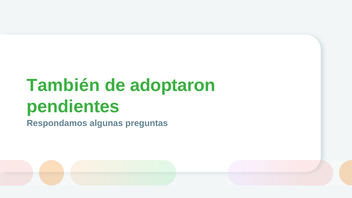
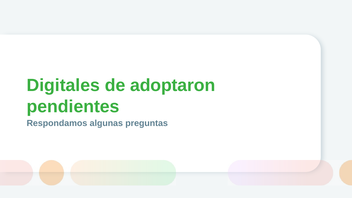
También: También -> Digitales (63, 85)
